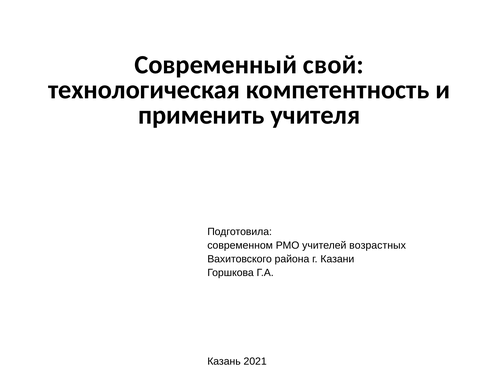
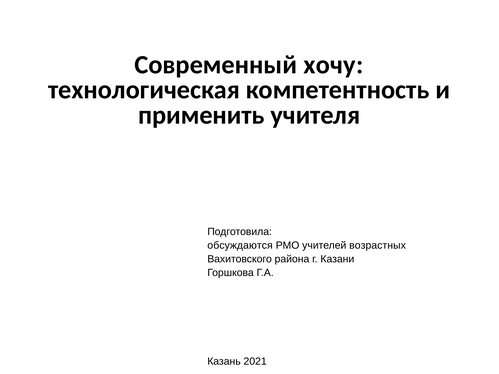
свой: свой -> хочу (333, 65)
современном: современном -> обсуждаются (240, 246)
